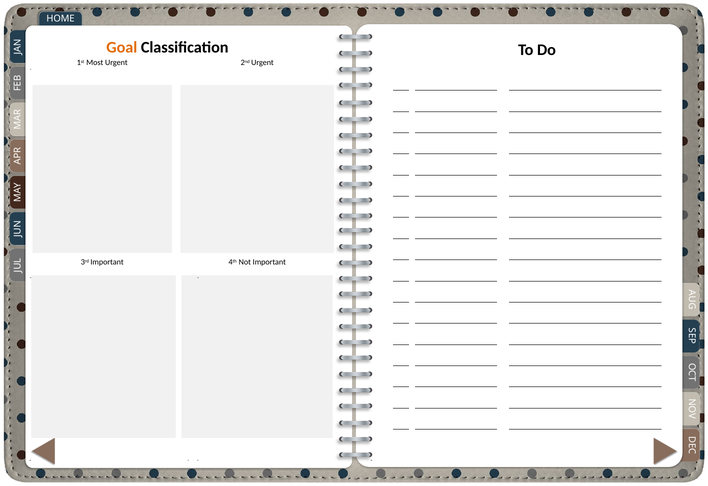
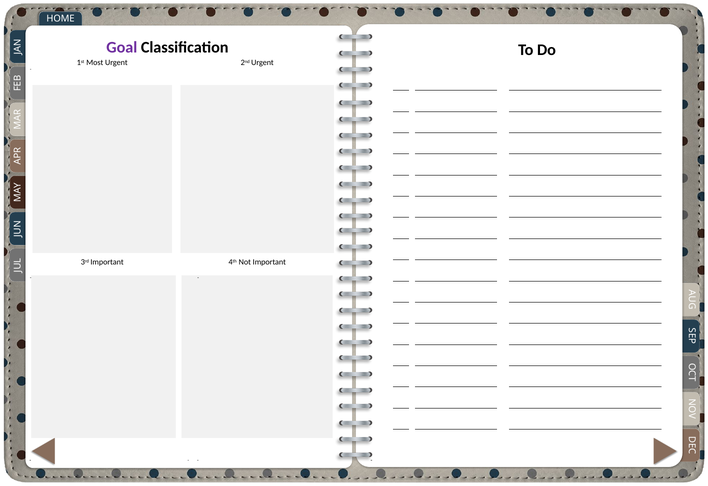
Goal colour: orange -> purple (122, 47)
